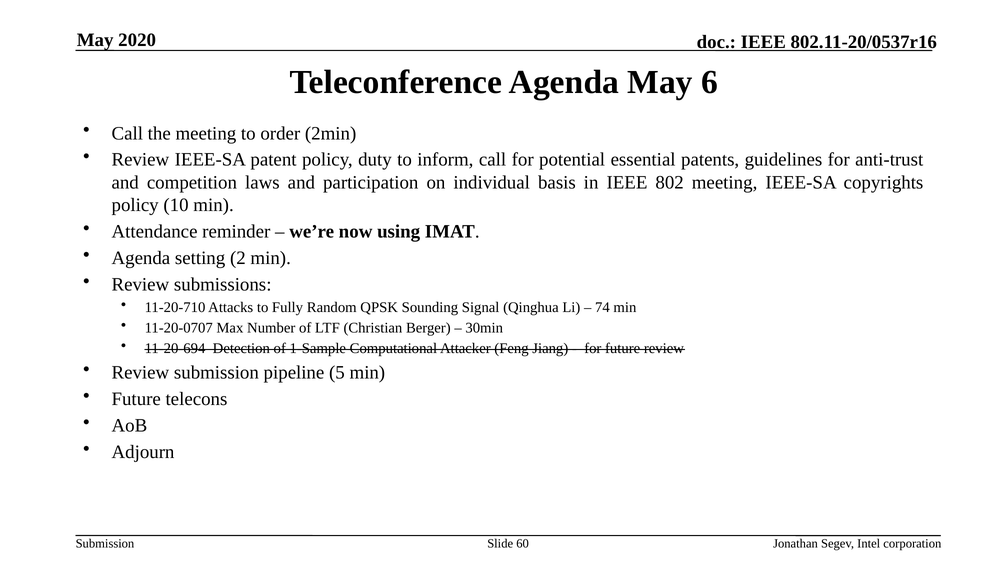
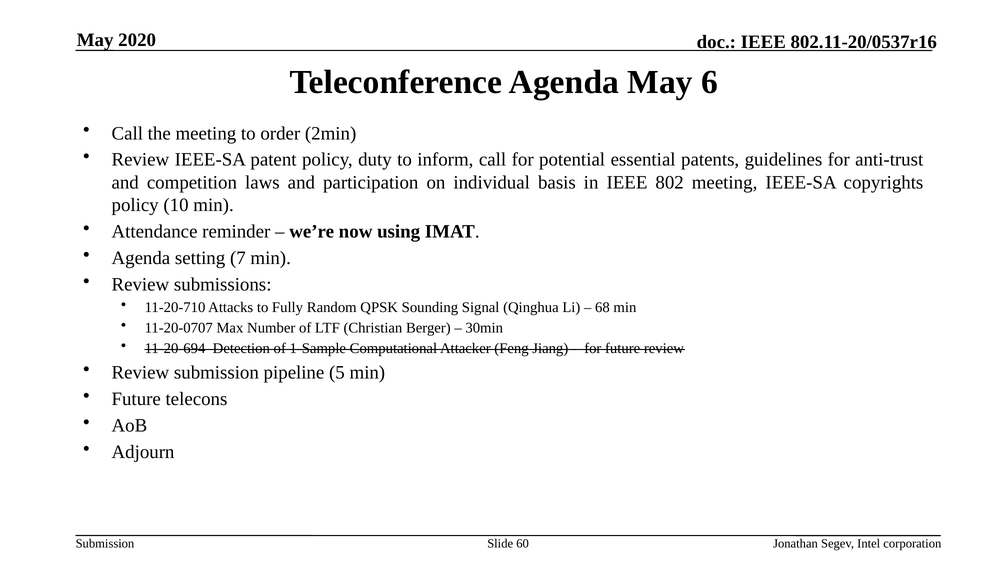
2: 2 -> 7 (238, 258)
74: 74 -> 68 (602, 307)
